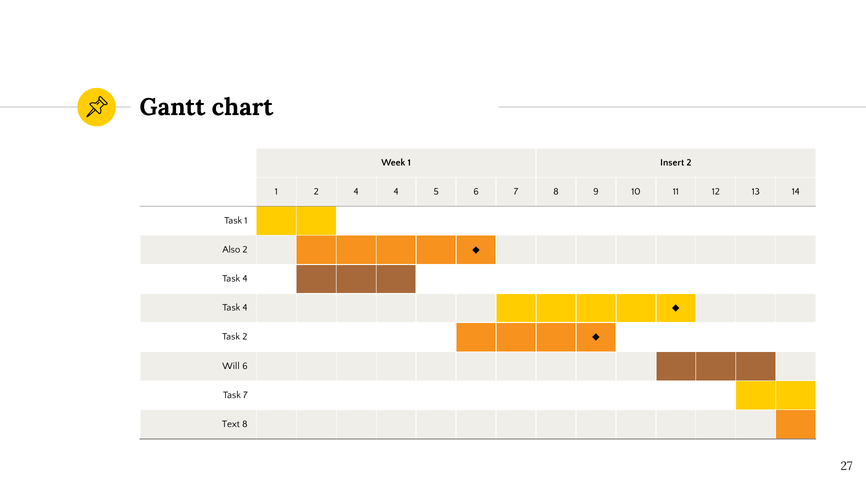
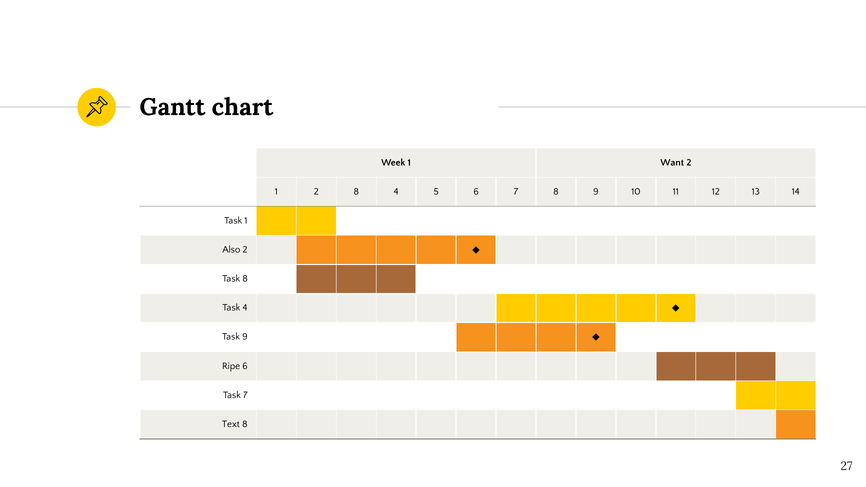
Insert: Insert -> Want (672, 162)
2 4: 4 -> 8 (356, 192)
4: 4 -> 8 (245, 279)
Task 2: 2 -> 9 (245, 337)
Will: Will -> Ripe (231, 366)
